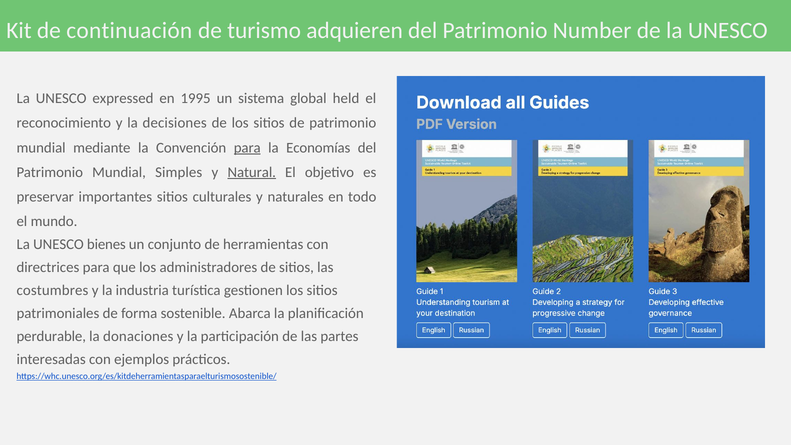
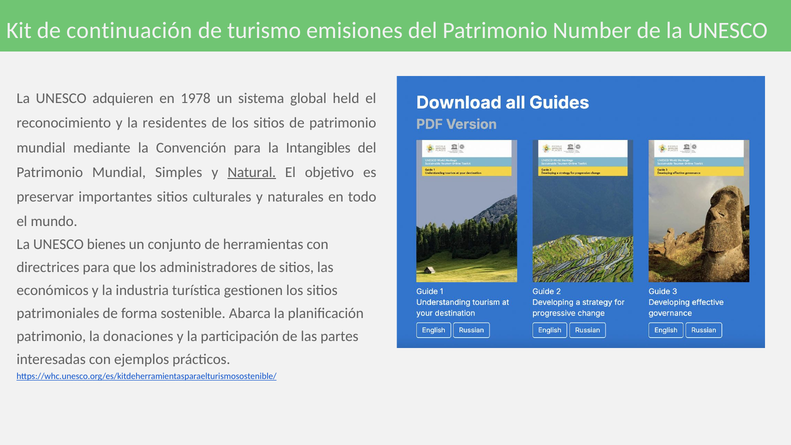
adquieren: adquieren -> emisiones (354, 31)
expressed: expressed -> adquieren (123, 98)
1995: 1995 -> 1978 (196, 98)
decisiones: decisiones -> residentes (175, 123)
para underline: present -> none (247, 148)
Economías: Economías -> Intangibles (318, 148)
costumbres: costumbres -> económicos (53, 290)
perdurable: perdurable -> patrimonio (51, 336)
